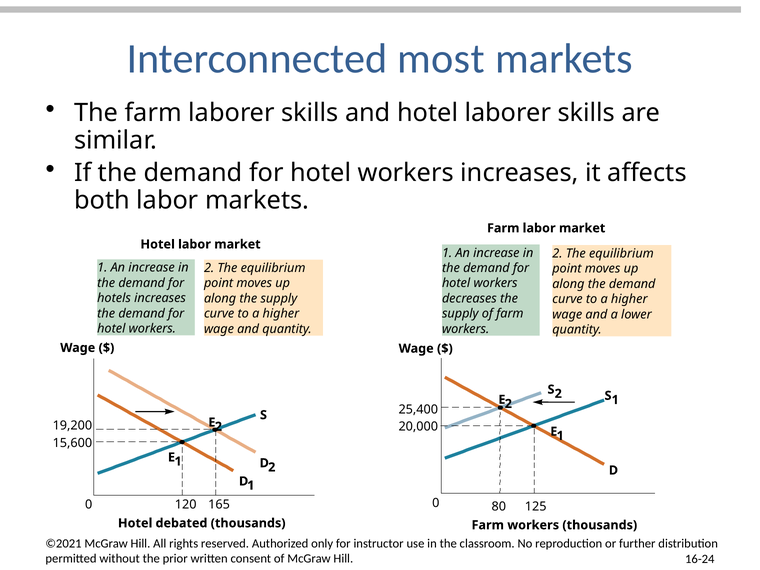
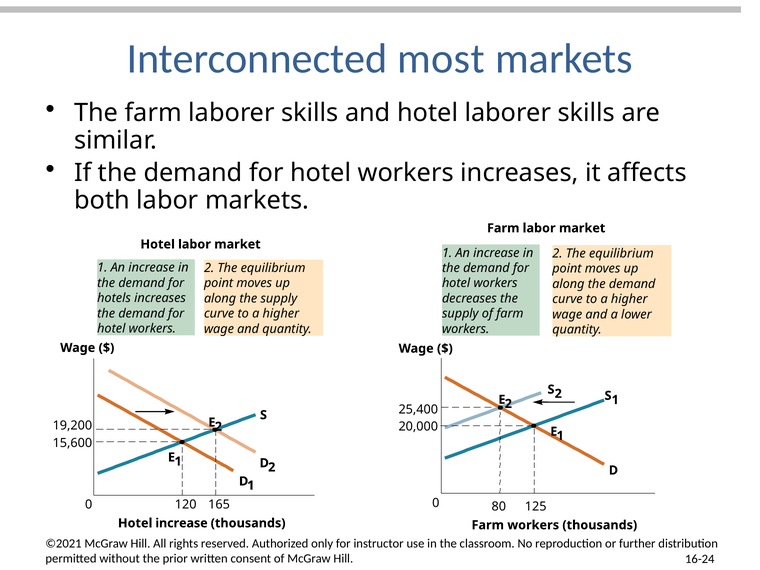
Hotel debated: debated -> increase (182, 523)
